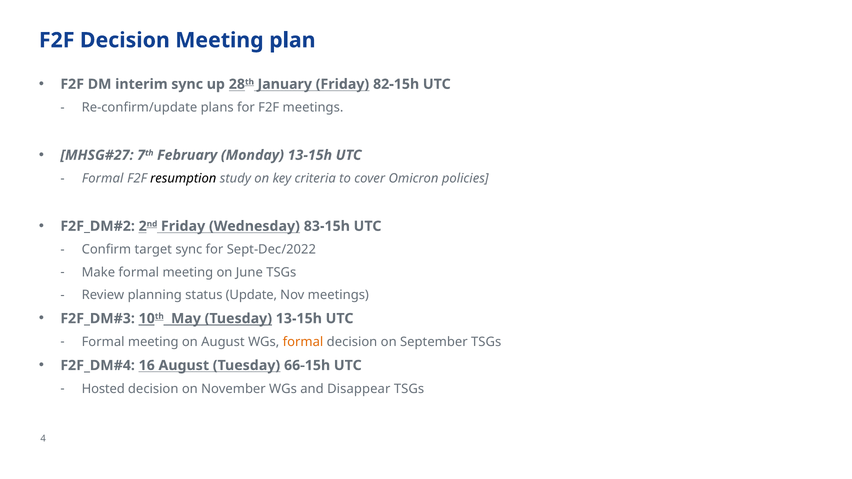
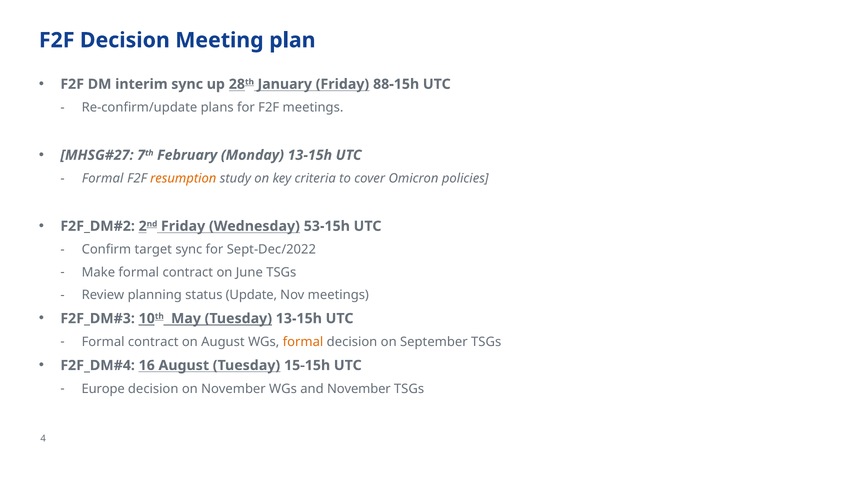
82-15h: 82-15h -> 88-15h (396, 84)
resumption colour: black -> orange (183, 179)
83-15h: 83-15h -> 53-15h (327, 226)
Make formal meeting: meeting -> contract (188, 272)
meeting: meeting -> contract (153, 342)
66-15h: 66-15h -> 15-15h (307, 366)
Hosted: Hosted -> Europe (103, 389)
and Disappear: Disappear -> November (359, 389)
